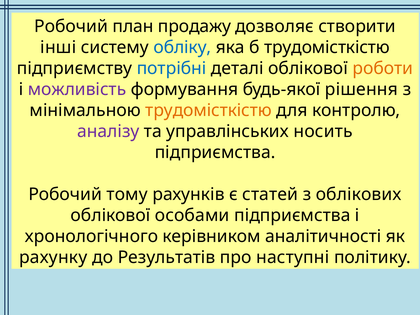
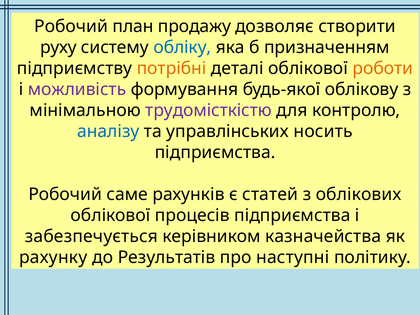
інші: інші -> руху (58, 47)
б трудомісткістю: трудомісткістю -> призначенням (327, 47)
потрібні colour: blue -> orange (172, 68)
рішення: рішення -> облікову (362, 89)
трудомісткістю colour: orange -> purple (209, 110)
аналізу colour: purple -> blue (108, 131)
тому: тому -> саме (127, 194)
особами: особами -> процесів (192, 215)
хронологічного: хронологічного -> забезпечується (91, 236)
аналітичності: аналітичності -> казначейства (323, 236)
